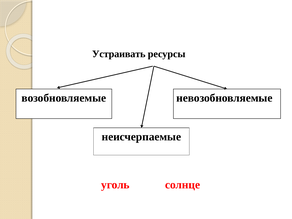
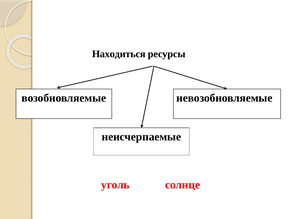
Устраивать: Устраивать -> Находиться (119, 54)
